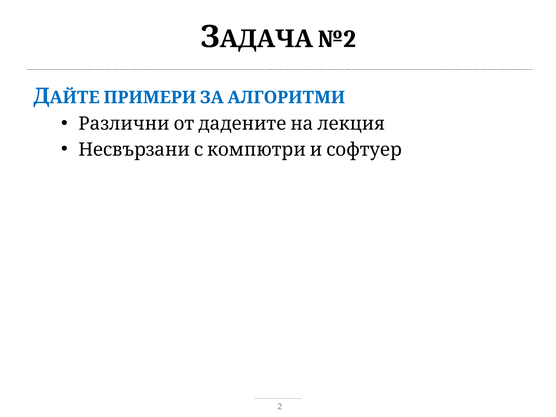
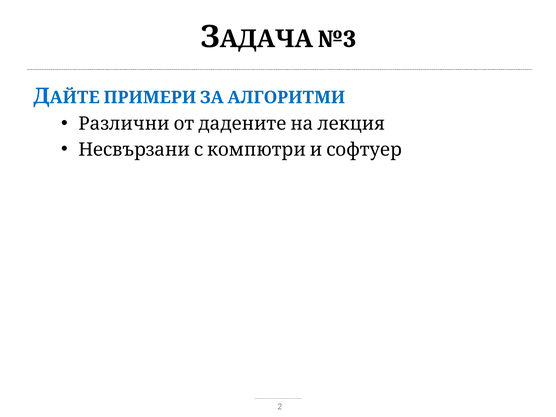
№2: №2 -> №3 (337, 39)
